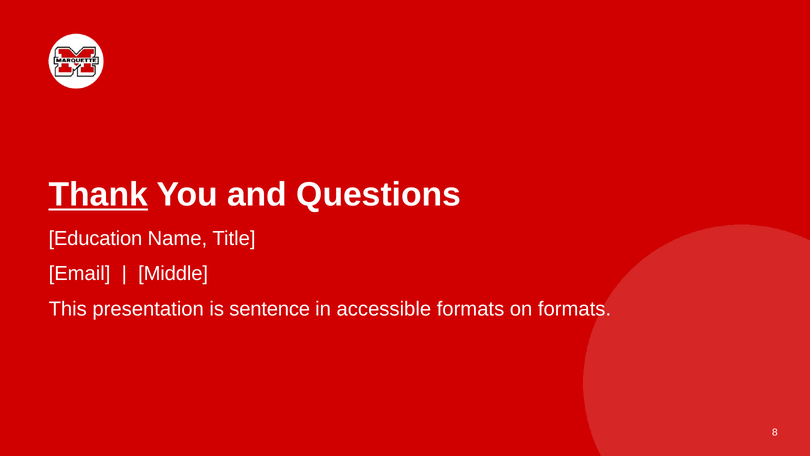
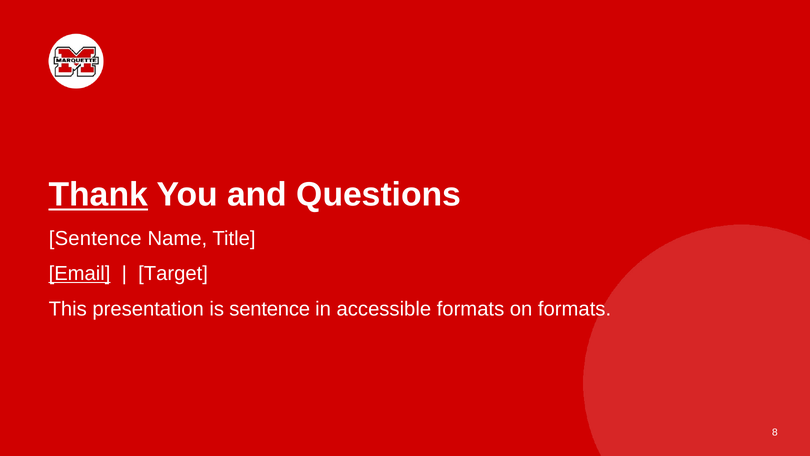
Education: Education -> Sentence (95, 238)
Email underline: none -> present (80, 273)
Middle: Middle -> Target (173, 273)
